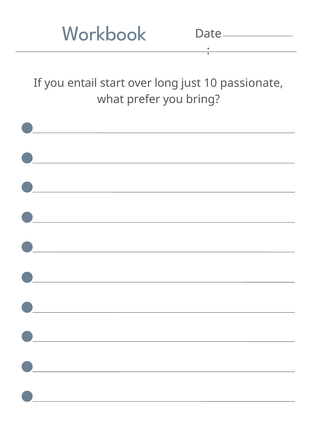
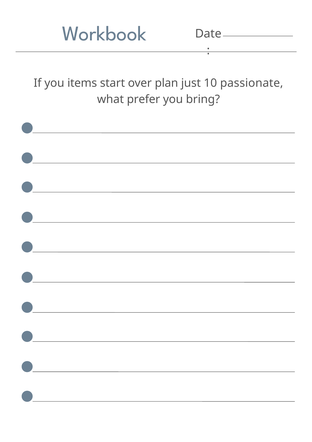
entail: entail -> items (82, 83)
long: long -> plan (166, 83)
